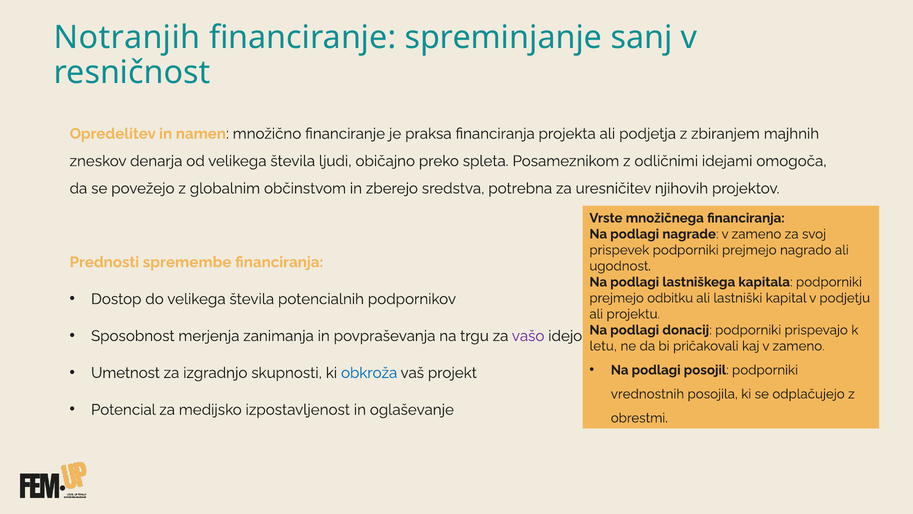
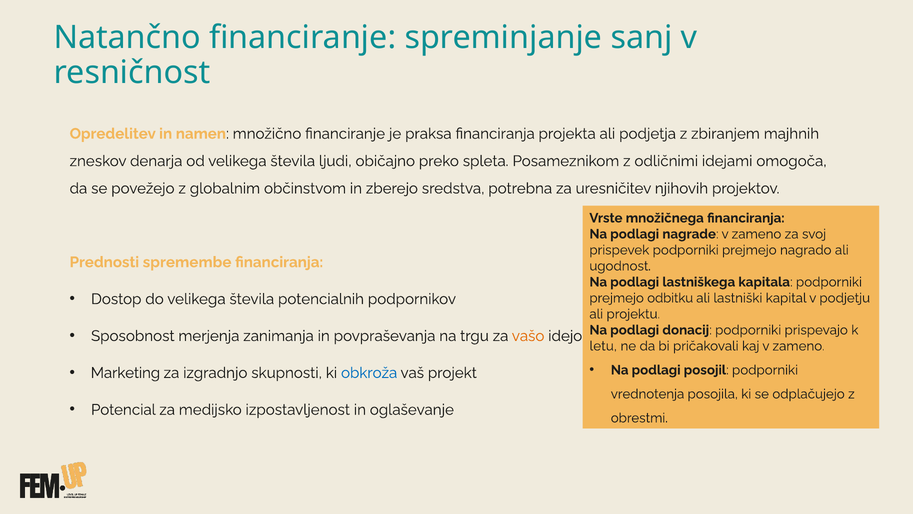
Notranjih: Notranjih -> Natančno (127, 38)
vašo colour: purple -> orange (528, 336)
Umetnost: Umetnost -> Marketing (125, 373)
vrednostnih: vrednostnih -> vrednotenja (648, 394)
